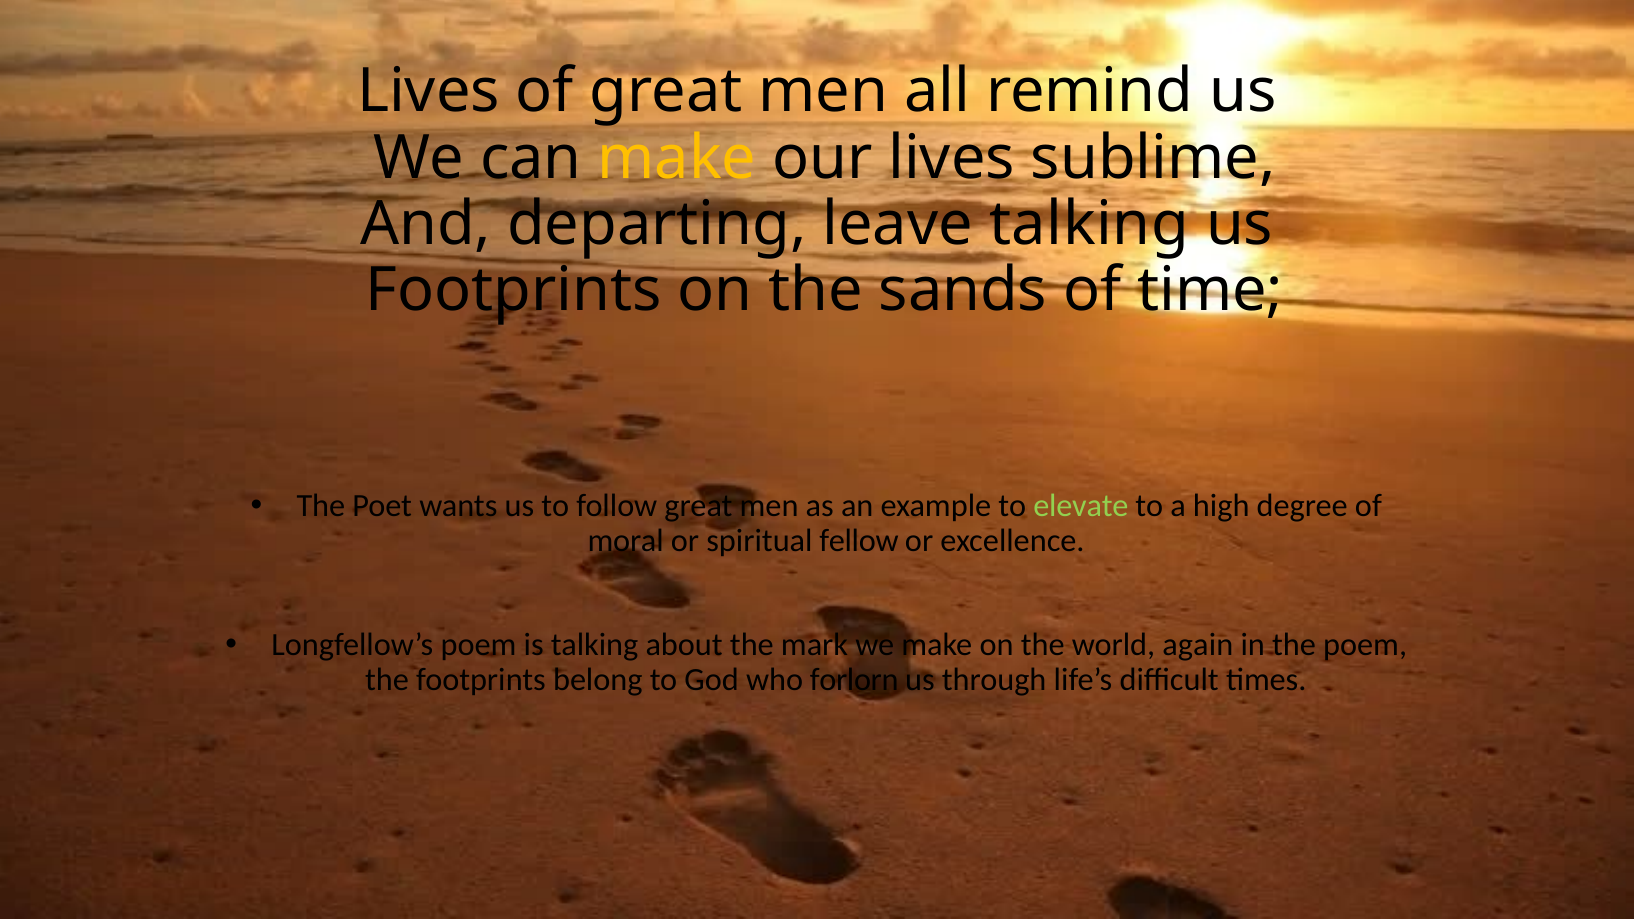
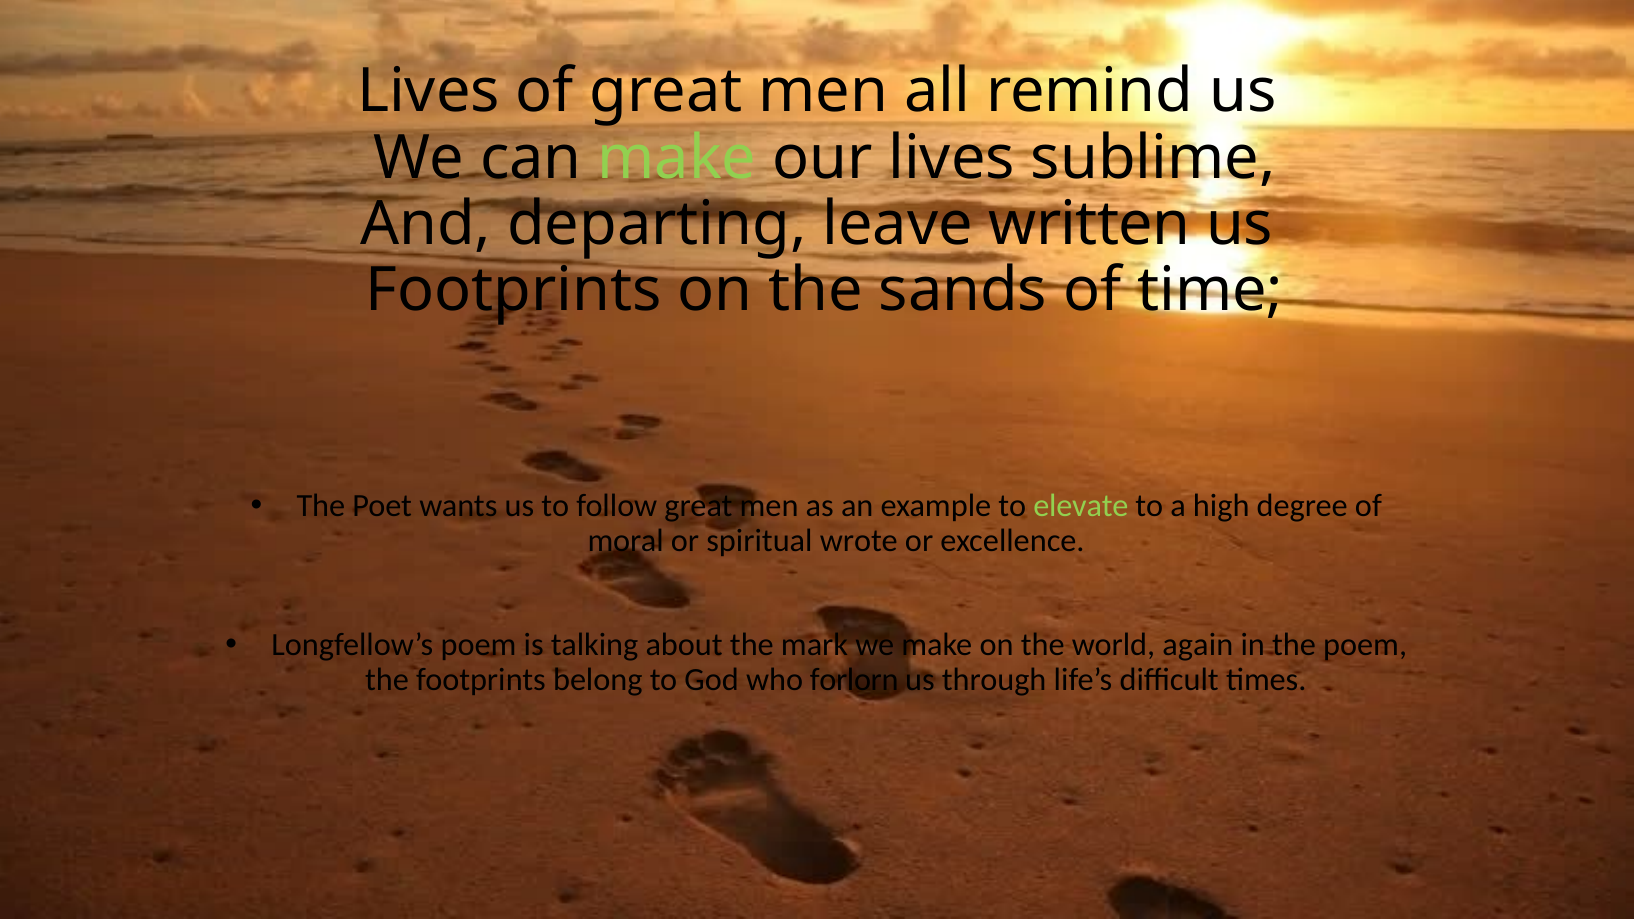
make colour: yellow -> light green (677, 158)
leave talking: talking -> written (1090, 224)
fellow: fellow -> wrote (859, 541)
